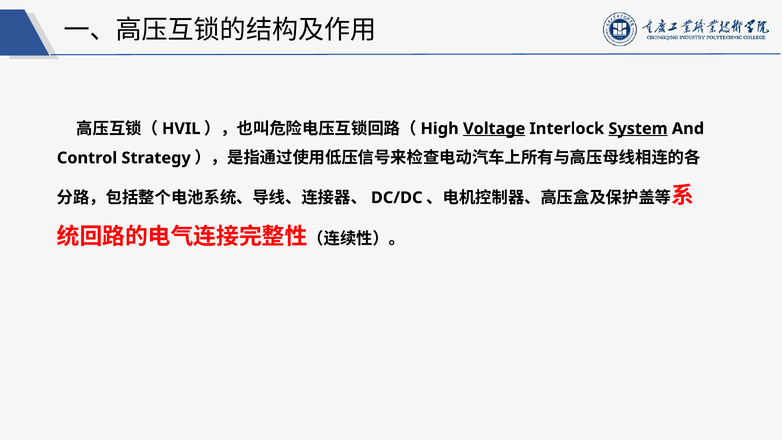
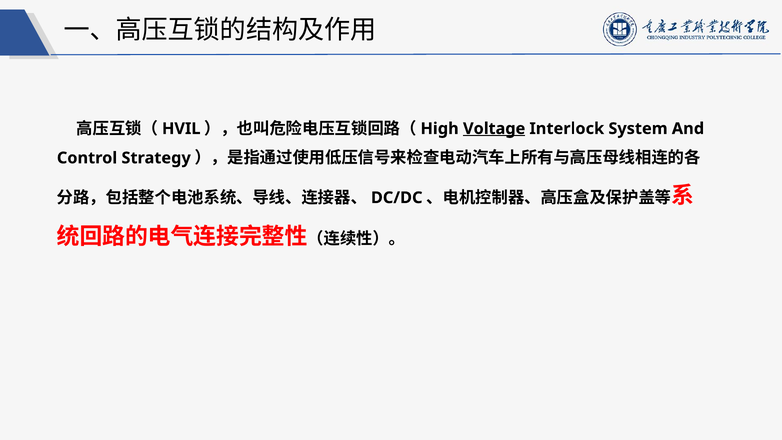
System underline: present -> none (638, 129)
